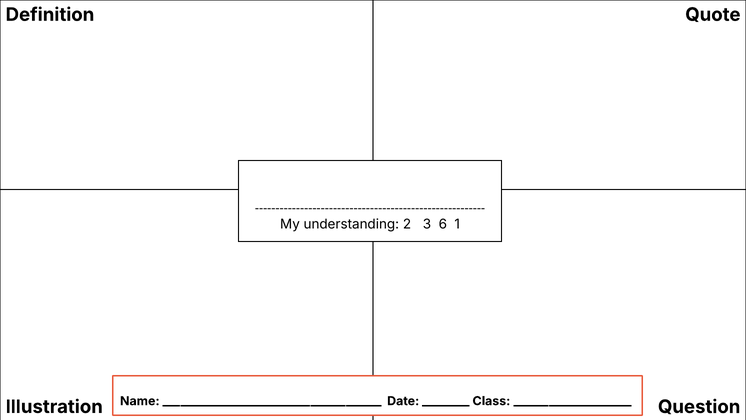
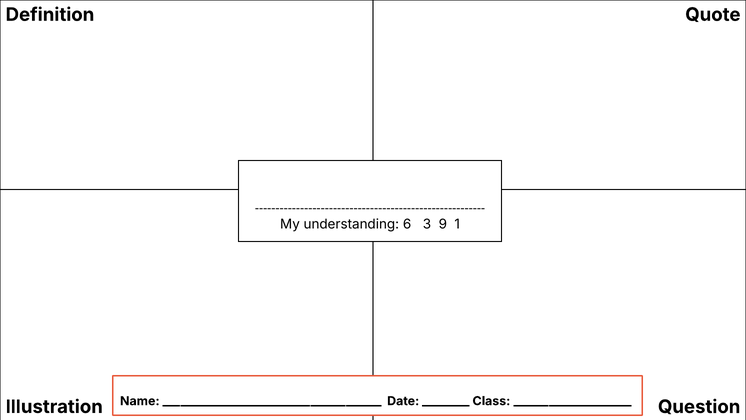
2: 2 -> 6 (407, 224)
6: 6 -> 9 (443, 224)
